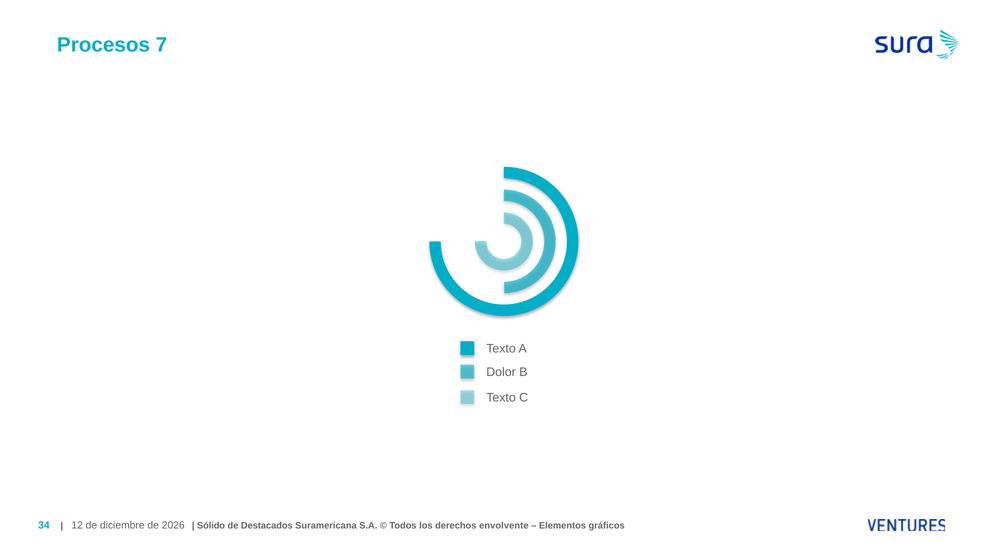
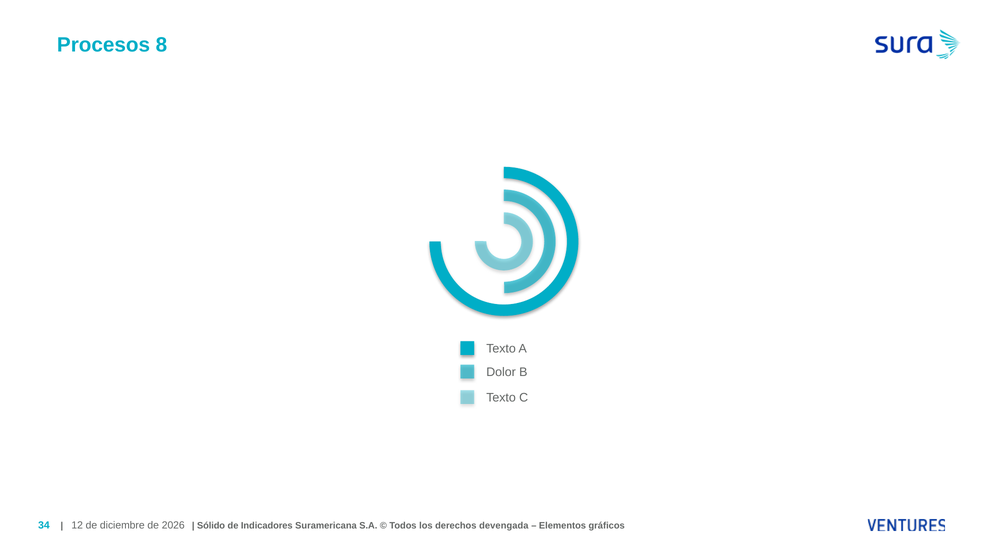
7: 7 -> 8 (161, 45)
Destacados: Destacados -> Indicadores (267, 525)
envolvente: envolvente -> devengada (504, 525)
